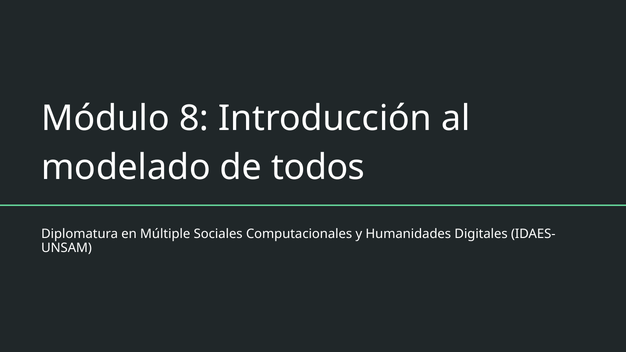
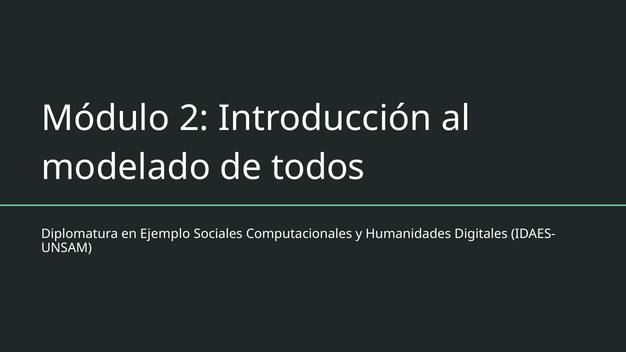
8: 8 -> 2 (194, 119)
Múltiple: Múltiple -> Ejemplo (165, 234)
